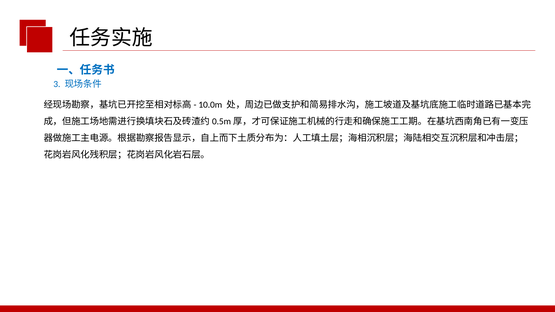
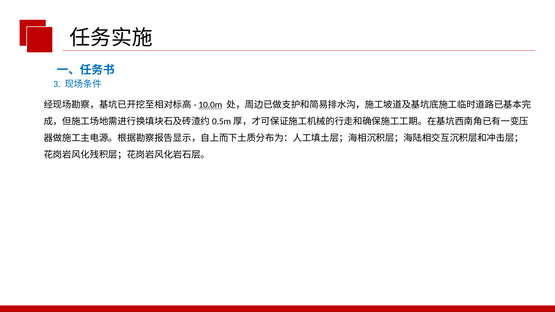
10.0m underline: none -> present (210, 105)
